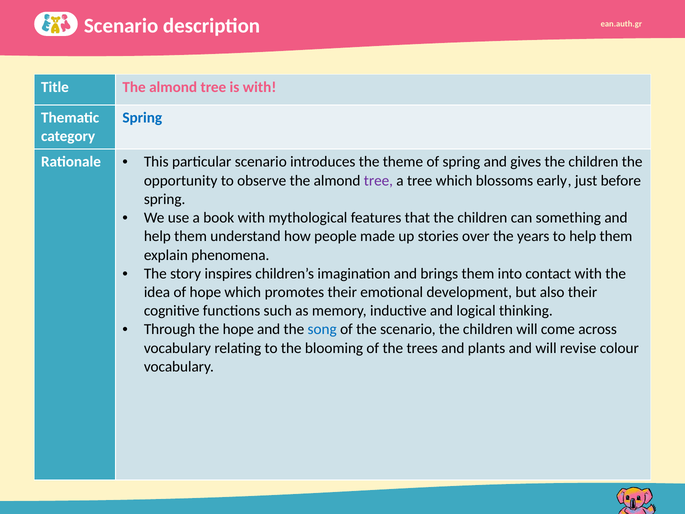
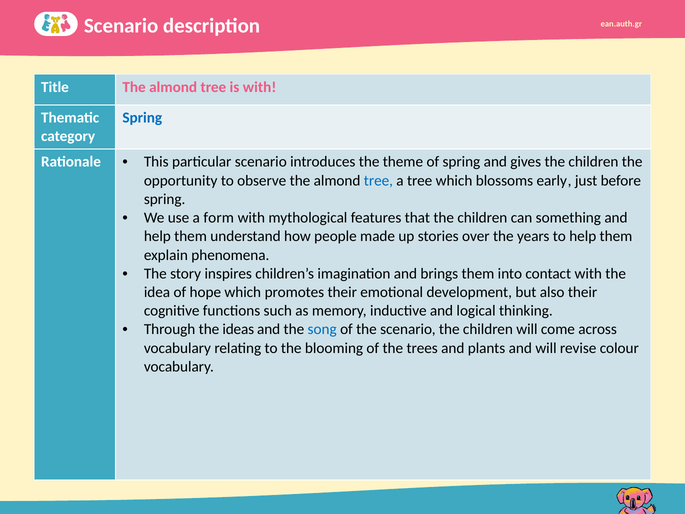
tree colour: purple -> blue (378, 180)
book: book -> form (219, 218)
the hope: hope -> ideas (238, 329)
